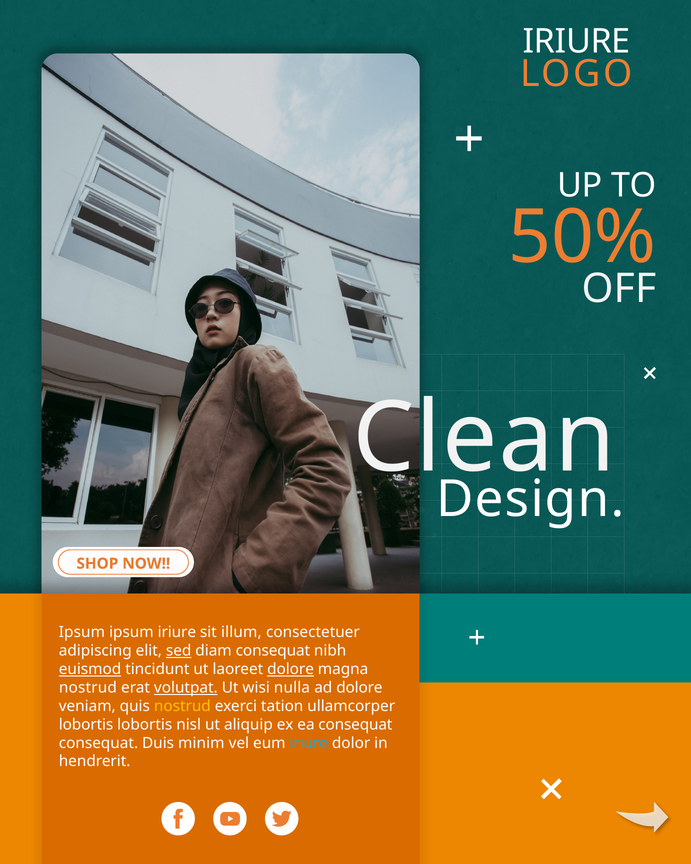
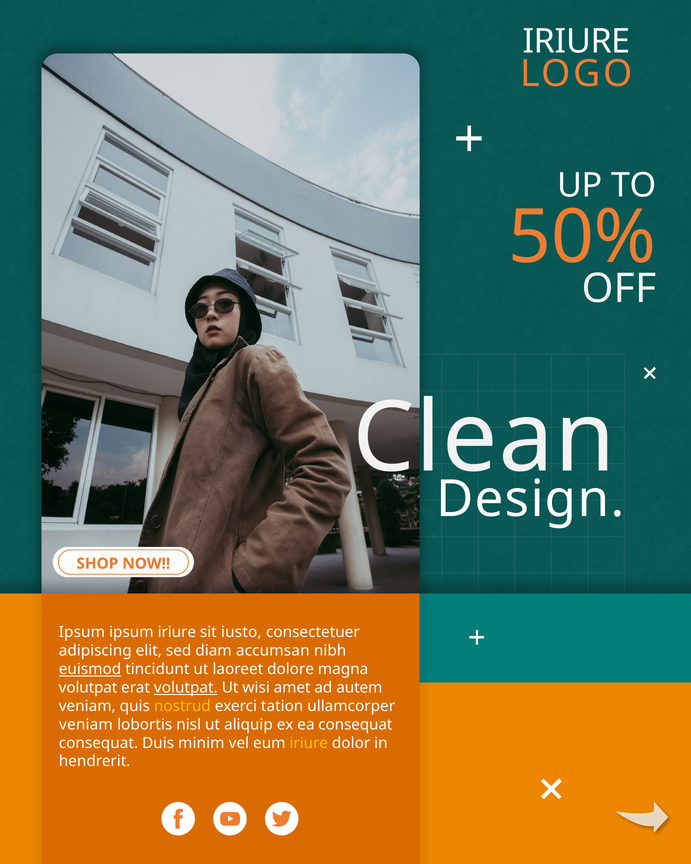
illum: illum -> iusto (241, 632)
sed underline: present -> none (179, 651)
diam consequat: consequat -> accumsan (273, 651)
dolore underline: present -> none (291, 669)
nostrud: nostrud -> volutpat (88, 688)
nulla: nulla -> amet (292, 688)
ad dolore: dolore -> autem (359, 688)
lobortis: lobortis -> veniam (86, 724)
iriure colour: light blue -> yellow (309, 743)
